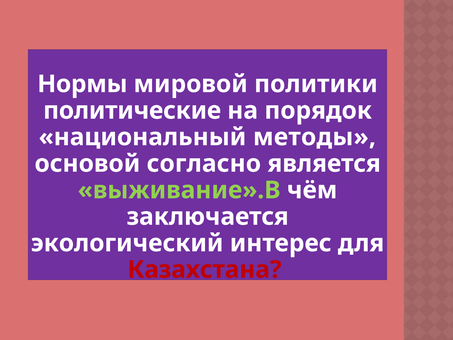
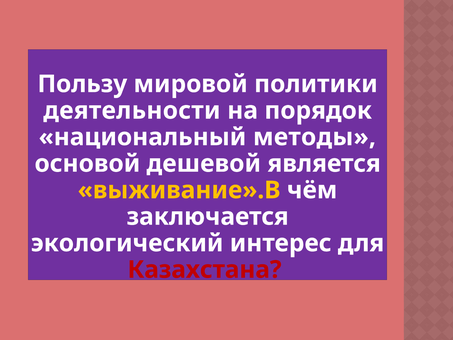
Нормы: Нормы -> Пользу (82, 84)
политические: политические -> деятельности (132, 111)
согласно: согласно -> дешевой (204, 164)
выживание».В colour: light green -> yellow (179, 190)
